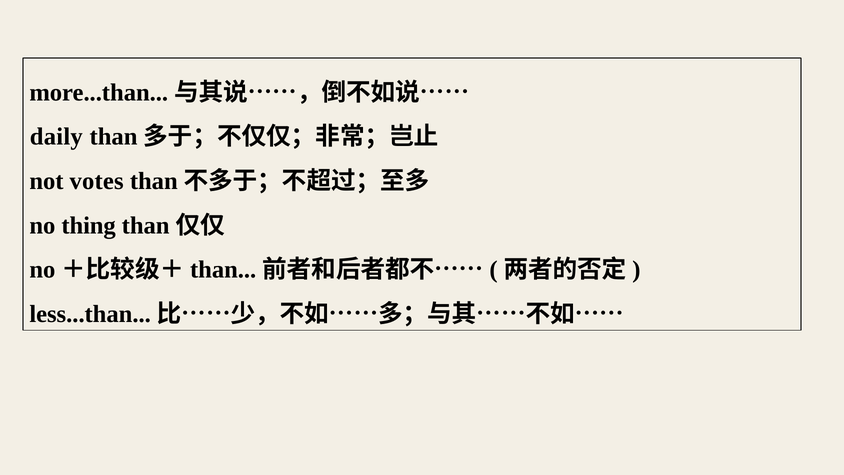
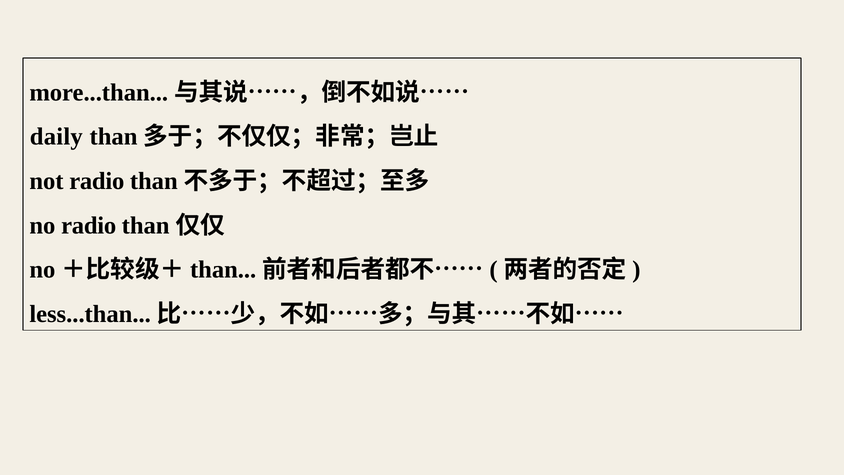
not votes: votes -> radio (97, 181)
no thing: thing -> radio (89, 225)
